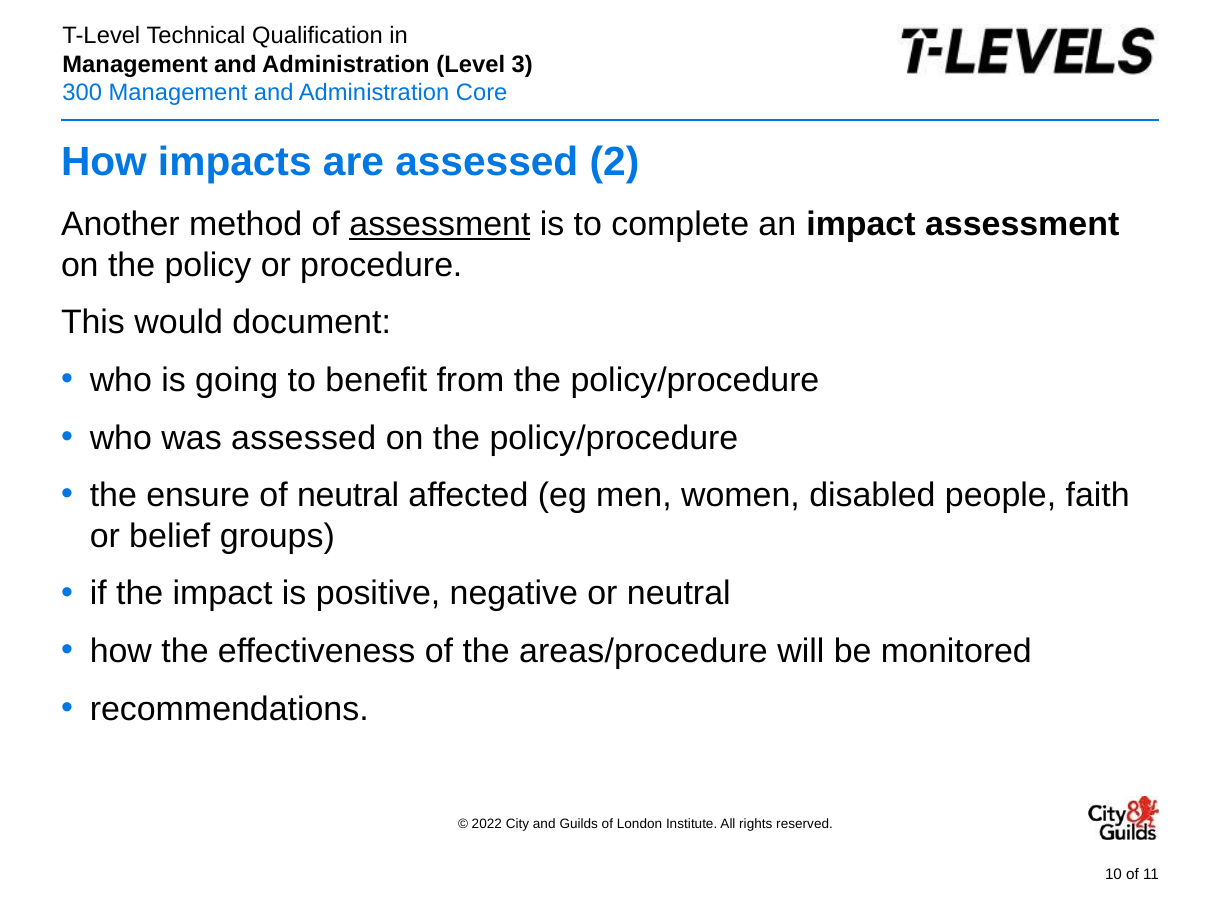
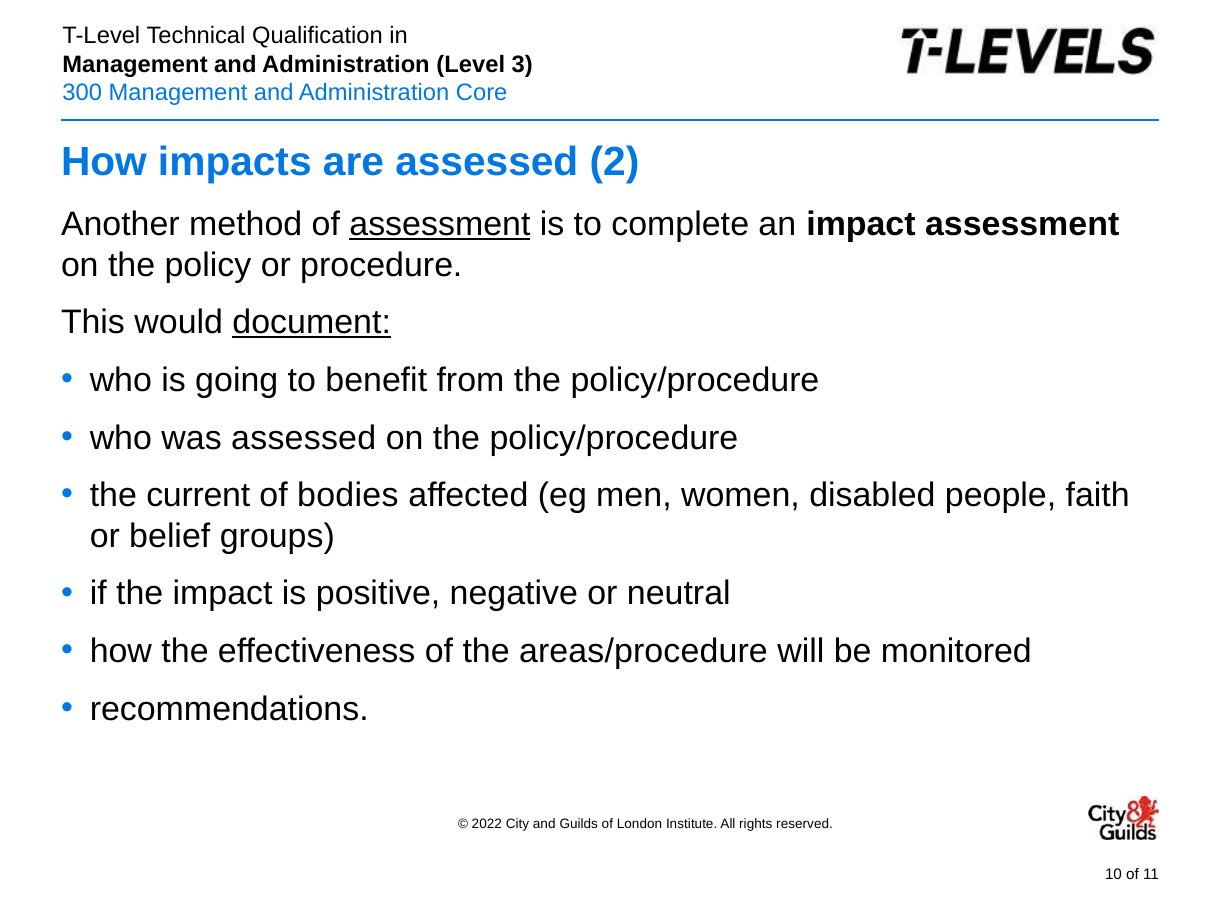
document underline: none -> present (312, 323)
ensure: ensure -> current (198, 495)
of neutral: neutral -> bodies (348, 495)
